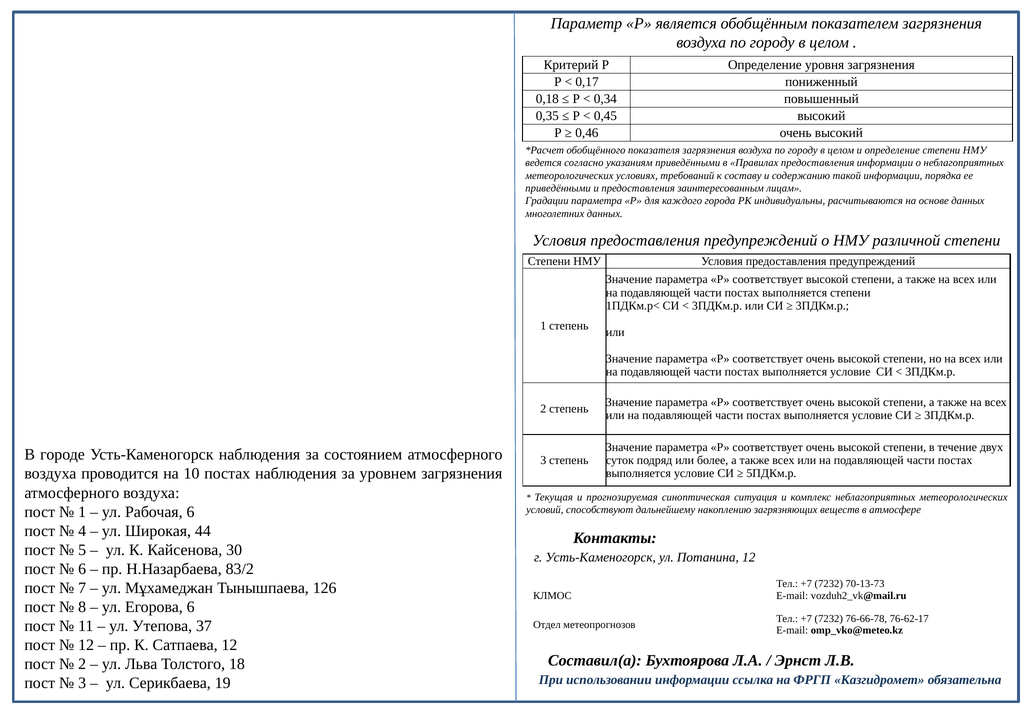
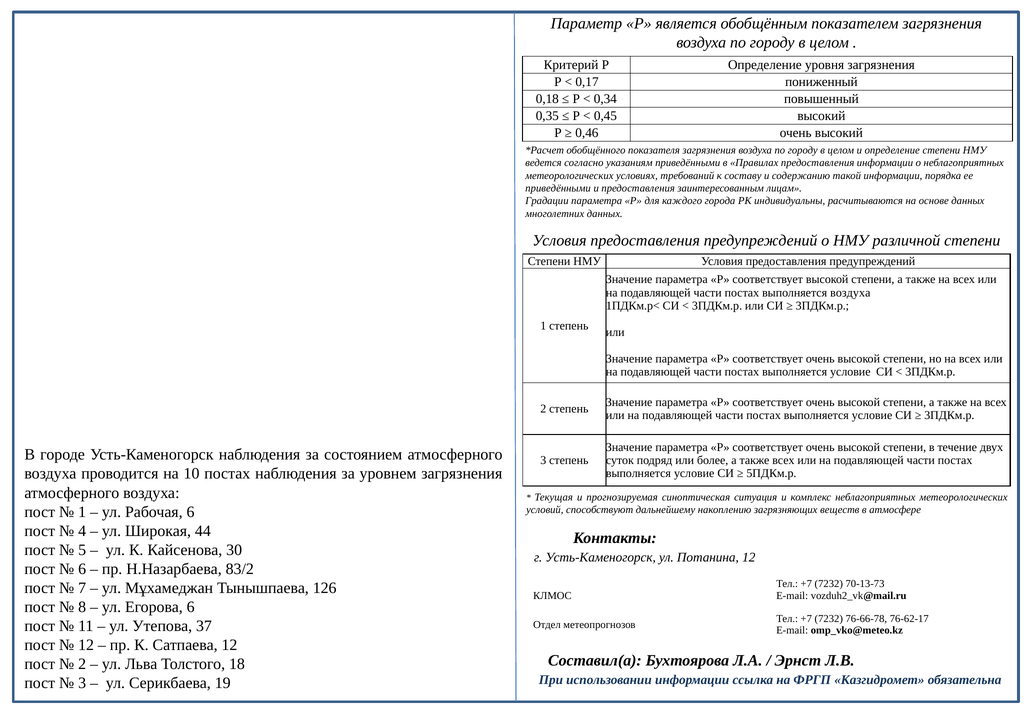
выполняется степени: степени -> воздуха (850, 293)
